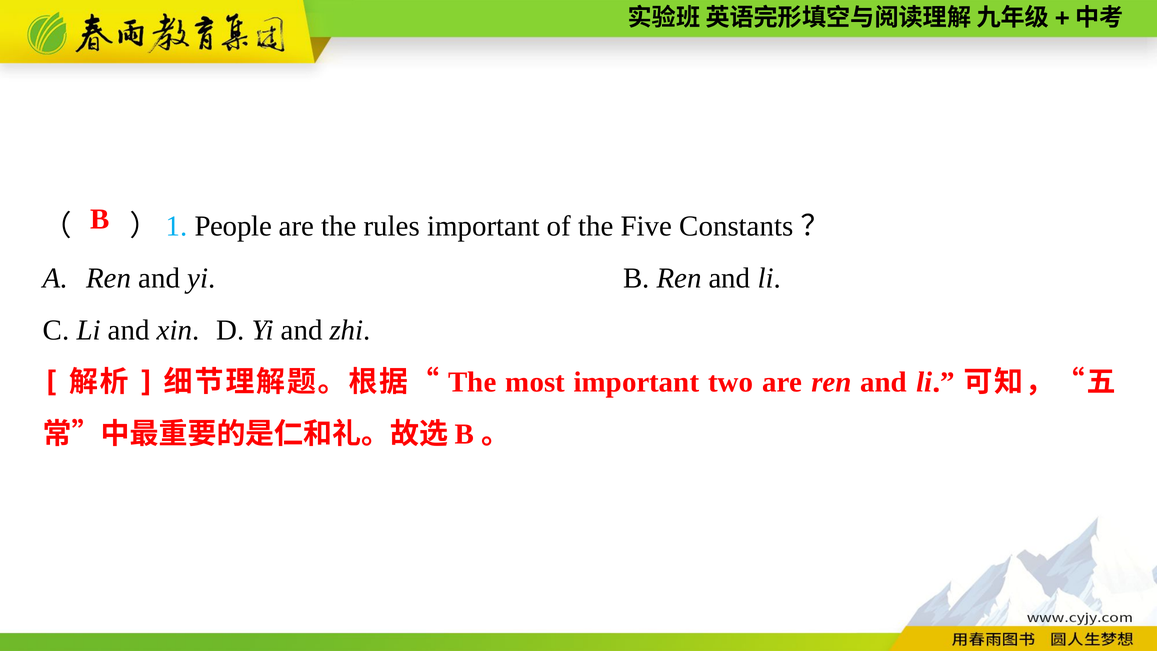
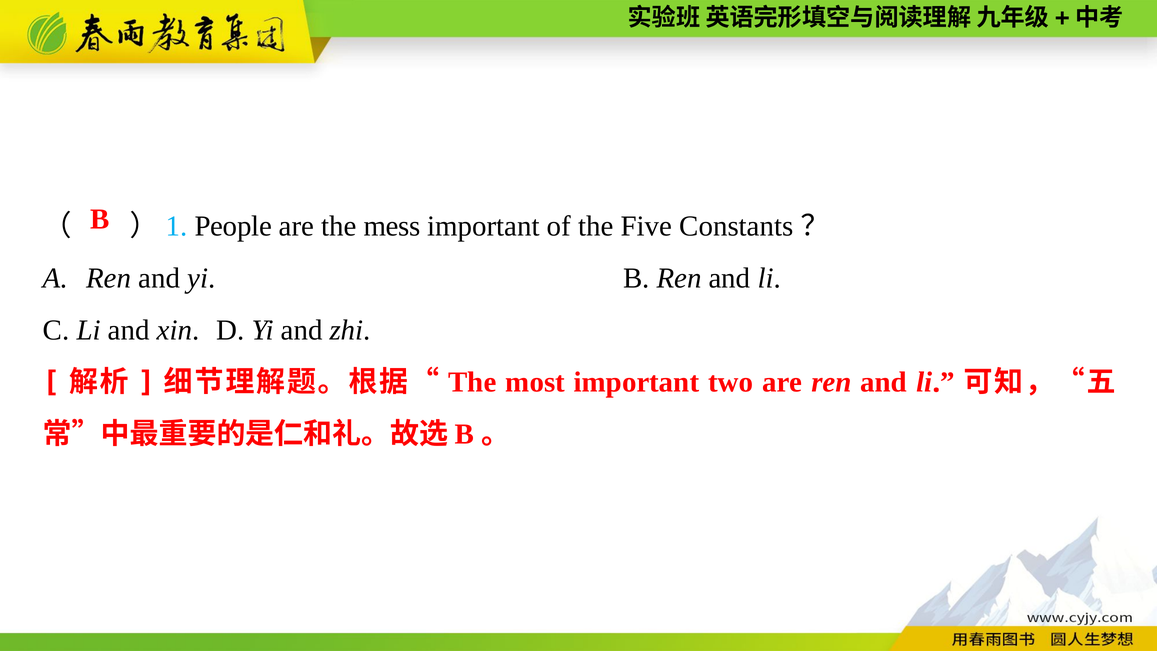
rules: rules -> mess (392, 226)
